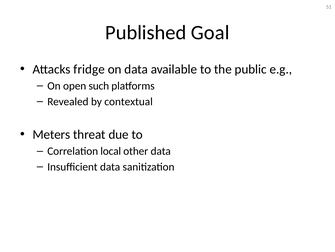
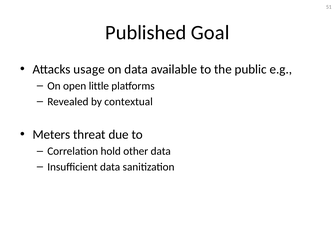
fridge: fridge -> usage (89, 69)
such: such -> little (99, 86)
local: local -> hold (111, 151)
